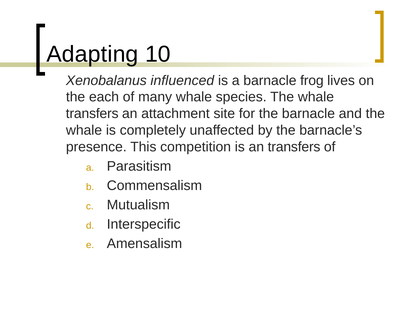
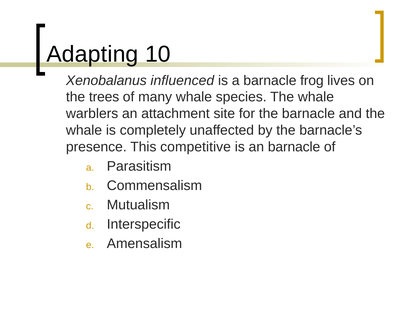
each: each -> trees (104, 97)
transfers: transfers -> warblers (92, 114)
competition: competition -> competitive (196, 147)
an transfers: transfers -> barnacle (294, 147)
